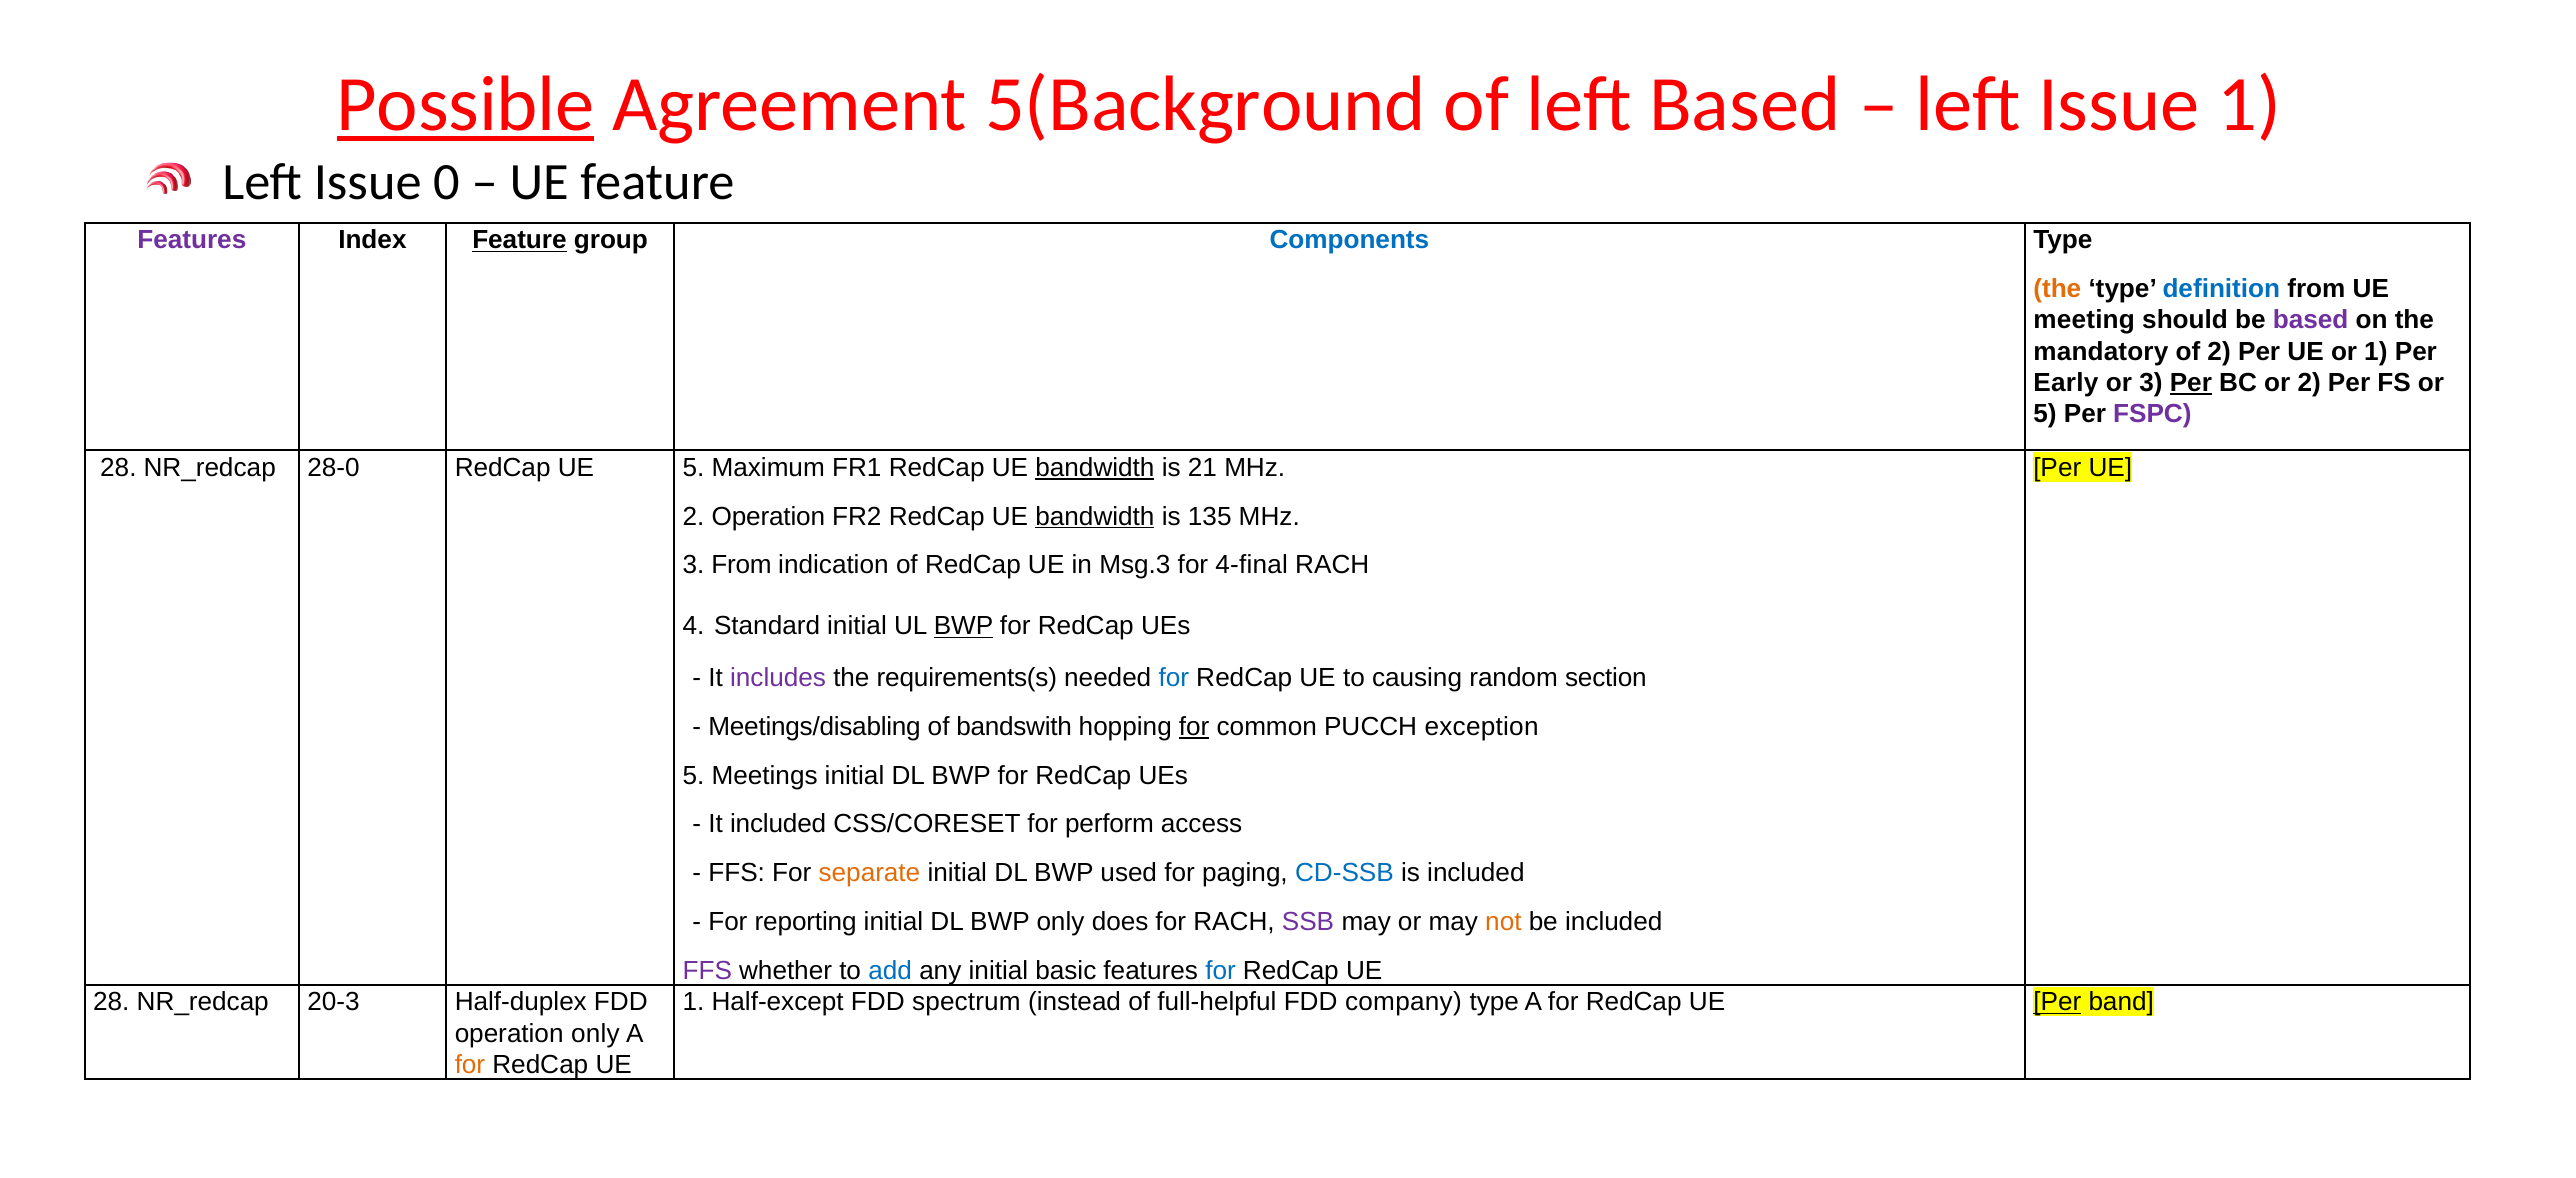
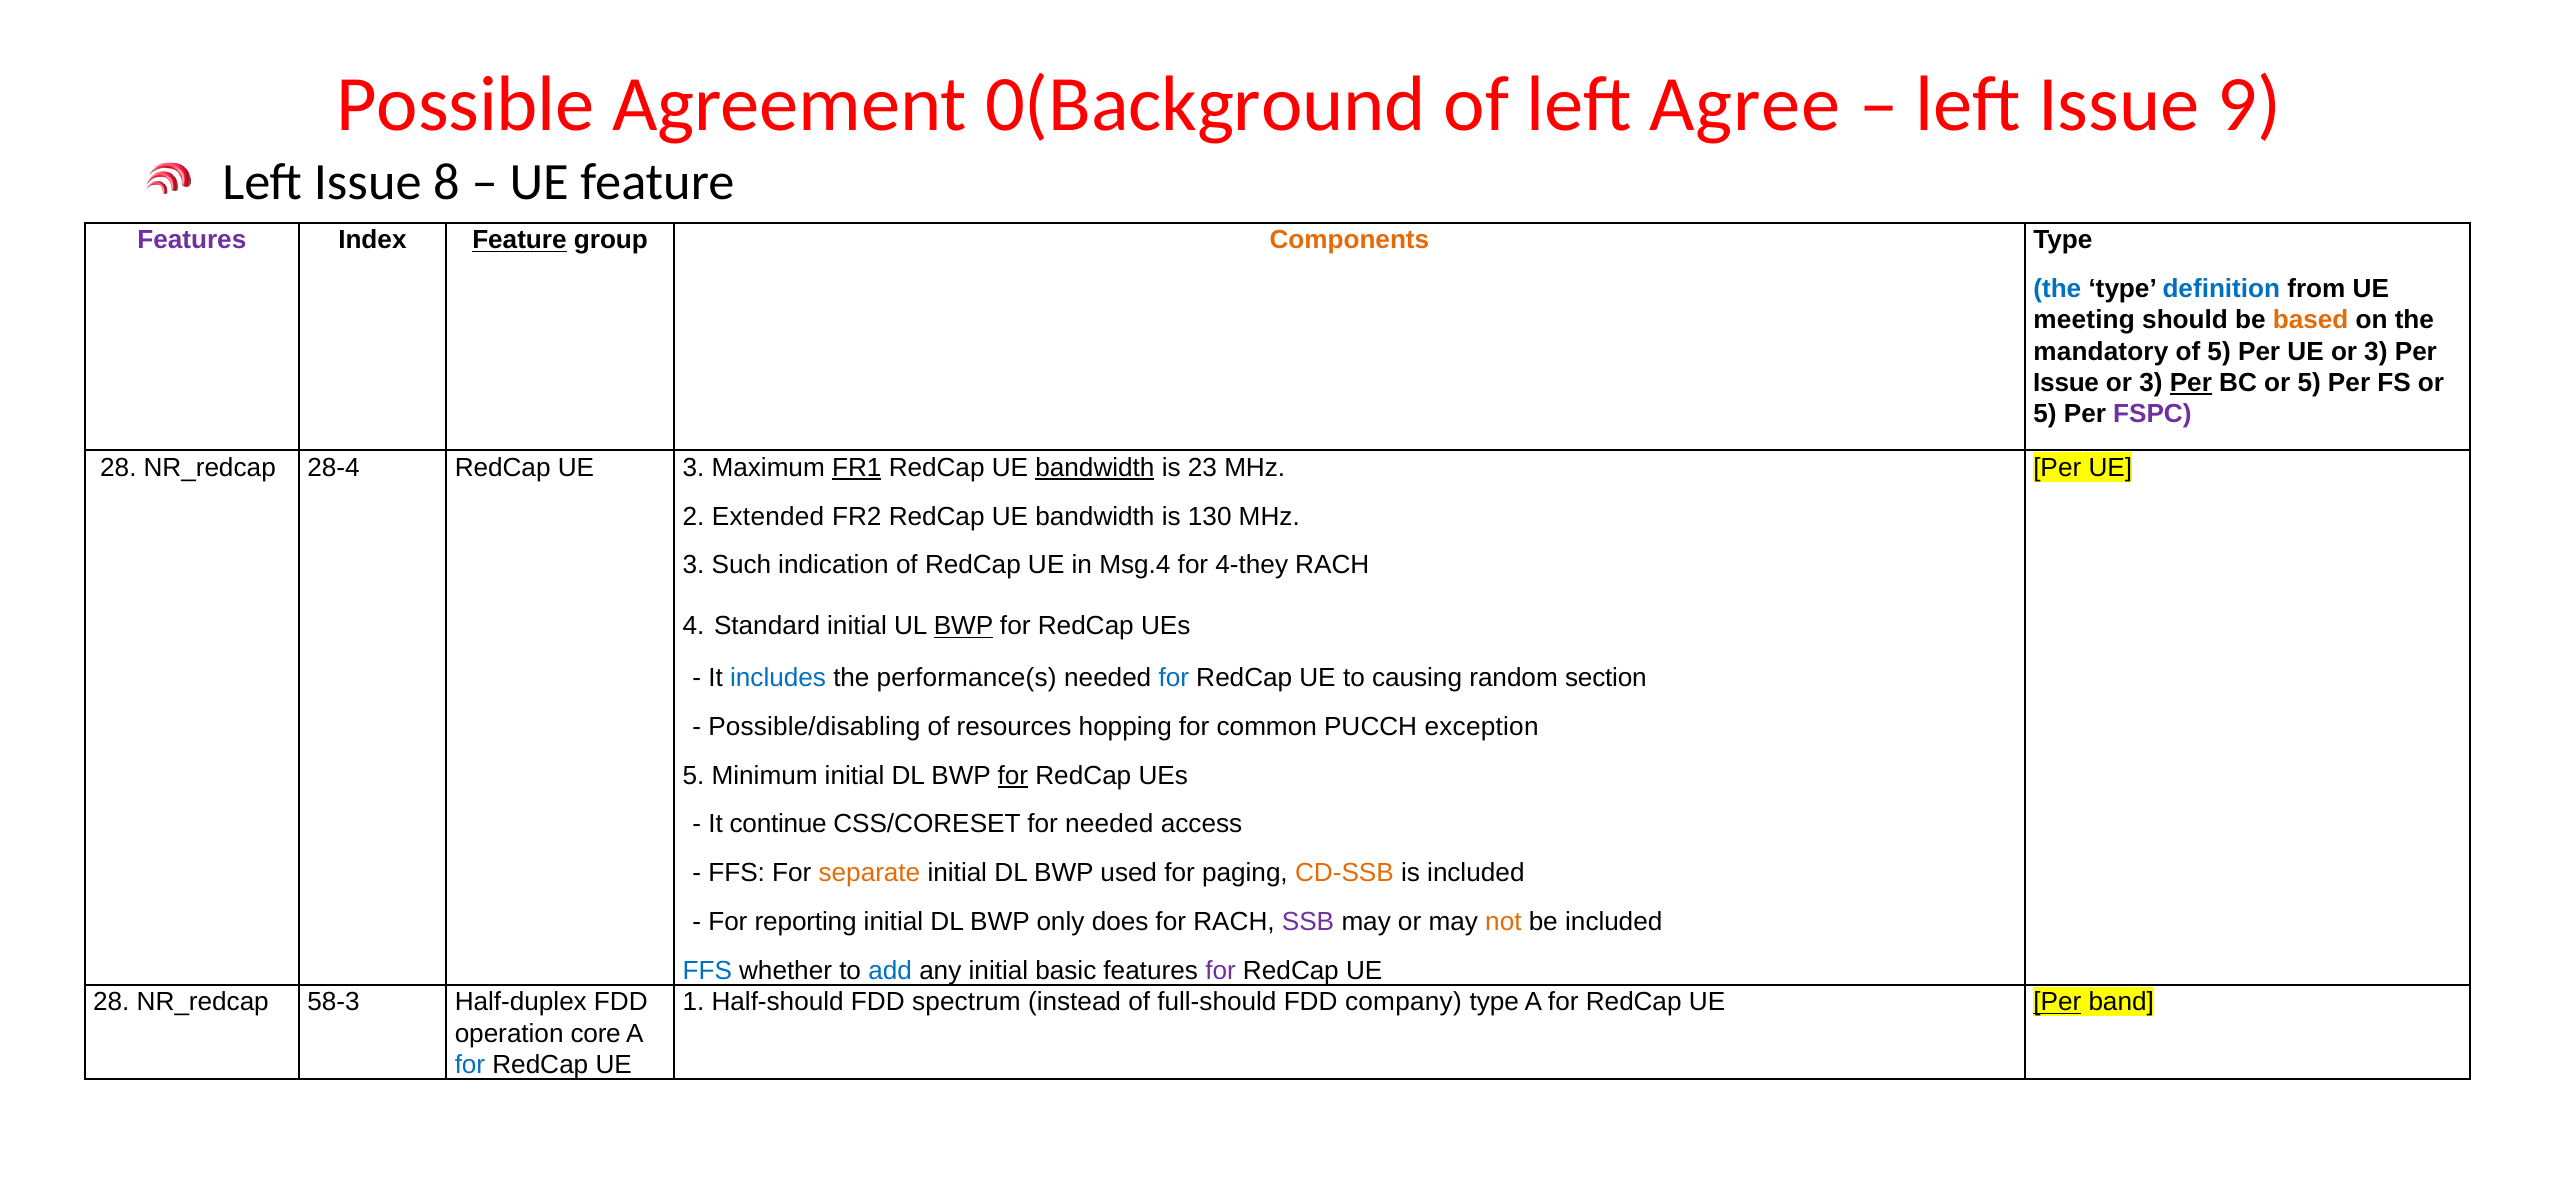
Possible underline: present -> none (466, 104)
5(Background: 5(Background -> 0(Background (1206, 104)
left Based: Based -> Agree (1745, 104)
Issue 1: 1 -> 9 (2249, 104)
0: 0 -> 8 (446, 182)
Components colour: blue -> orange (1349, 240)
the colour: orange -> blue (2057, 289)
based colour: purple -> orange (2311, 320)
of 2: 2 -> 5 (2219, 352)
UE or 1: 1 -> 3 (2376, 352)
Early: Early -> Issue (2066, 383)
BC or 2: 2 -> 5 (2309, 383)
28-0: 28-0 -> 28-4 (334, 468)
UE 5: 5 -> 3 (693, 468)
FR1 underline: none -> present (857, 468)
21: 21 -> 23 (1202, 468)
2 Operation: Operation -> Extended (768, 516)
bandwidth underline: present -> none (1095, 516)
135: 135 -> 130 (1210, 516)
3 From: From -> Such (741, 565)
Msg.3: Msg.3 -> Msg.4 (1135, 565)
4-final: 4-final -> 4-they (1252, 565)
includes colour: purple -> blue (778, 678)
requirements(s: requirements(s -> performance(s (967, 678)
Meetings/disabling: Meetings/disabling -> Possible/disabling (814, 727)
bandswith: bandswith -> resources (1014, 727)
for underline: present -> none (1194, 727)
Meetings: Meetings -> Minimum (765, 776)
for underline: none -> present (1013, 776)
It included: included -> continue (778, 824)
for perform: perform -> needed (1109, 824)
CD-SSB colour: blue -> orange (1344, 873)
FFS colour: purple -> blue (707, 971)
for colour: blue -> purple (1221, 971)
20-3: 20-3 -> 58-3 (334, 1002)
Half-except: Half-except -> Half-should (778, 1002)
full-helpful: full-helpful -> full-should (1217, 1002)
operation only: only -> core (596, 1034)
for colour: orange -> blue (470, 1065)
